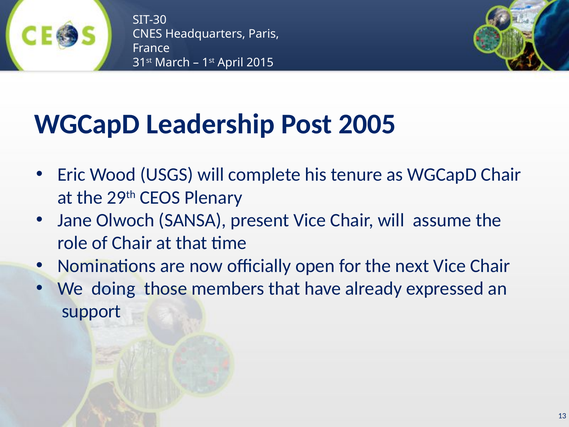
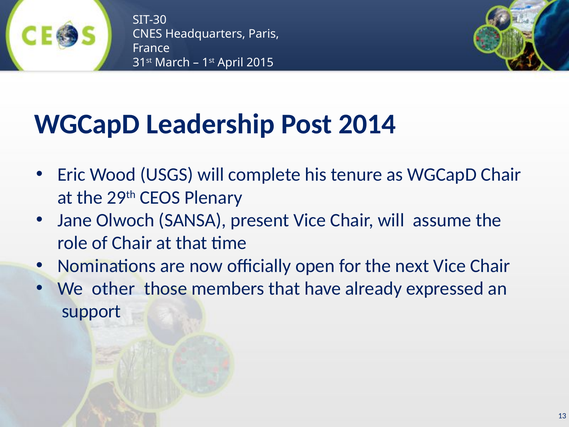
2005: 2005 -> 2014 (367, 124)
doing: doing -> other (113, 288)
